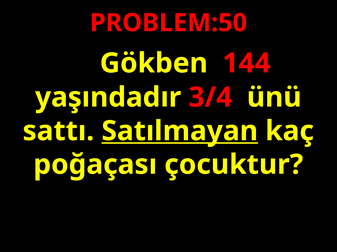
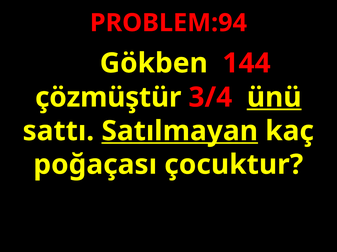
PROBLEM:50: PROBLEM:50 -> PROBLEM:94 (168, 23)
yaşındadır: yaşındadır -> çözmüştür (108, 98)
ünü underline: none -> present (274, 98)
